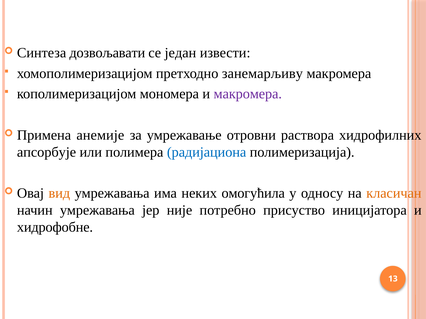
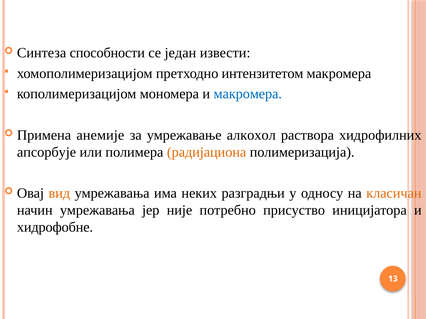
дозвољавати: дозвољавати -> способности (107, 53)
занемарљиву: занемарљиву -> интензитетом (263, 73)
макромера colour: purple -> blue (248, 94)
отровни: отровни -> алкохол (251, 135)
радијациона colour: blue -> orange (207, 152)
омогућила: омогућила -> разградњи (253, 193)
